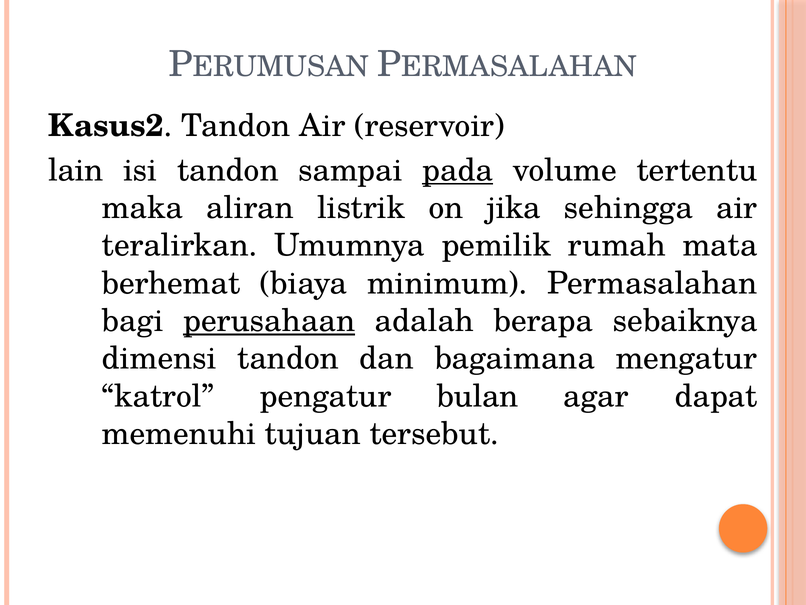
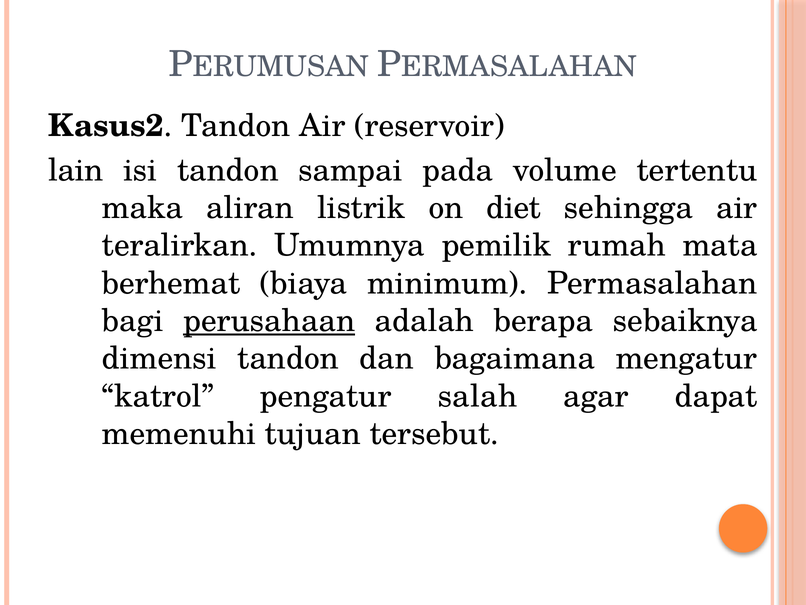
pada underline: present -> none (458, 170)
jika: jika -> diet (514, 208)
bulan: bulan -> salah (477, 396)
